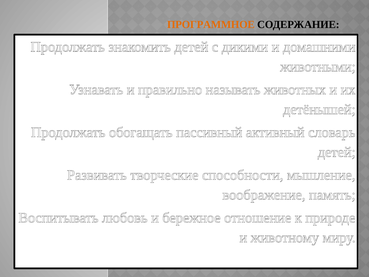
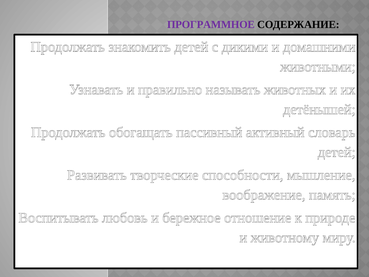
ПРОГРАММНОЕ colour: orange -> purple (211, 25)
